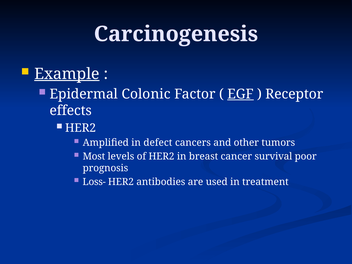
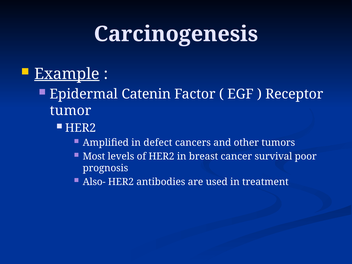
Colonic: Colonic -> Catenin (146, 94)
EGF underline: present -> none (241, 94)
effects: effects -> tumor (71, 110)
Loss-: Loss- -> Also- (94, 182)
